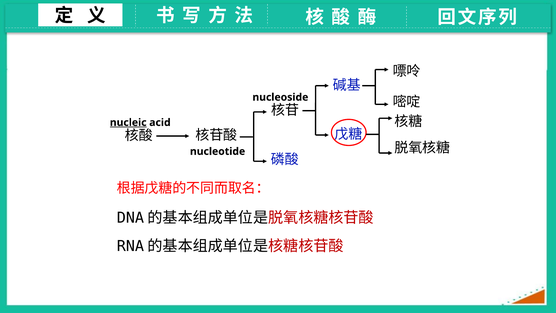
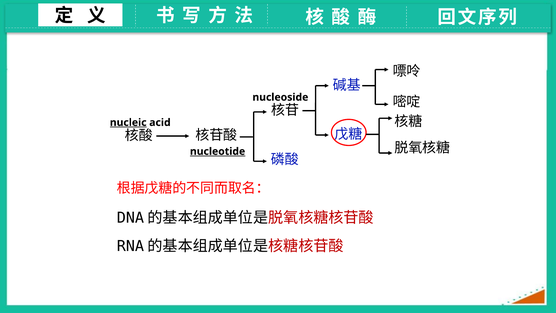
nucleotide underline: none -> present (218, 151)
